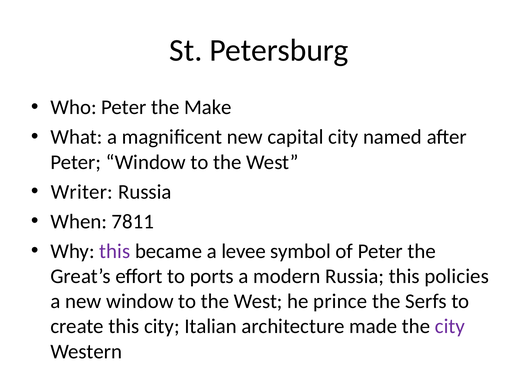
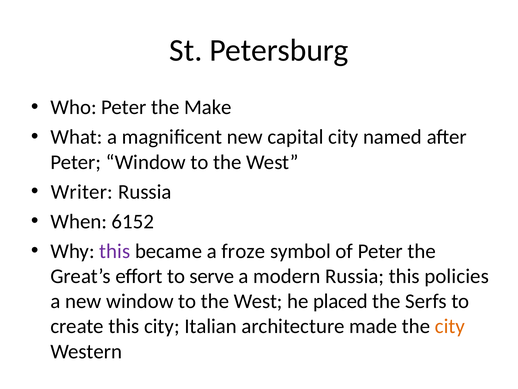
7811: 7811 -> 6152 (133, 221)
levee: levee -> froze (243, 251)
ports: ports -> serve (212, 276)
prince: prince -> placed (340, 301)
city colour: purple -> orange (450, 326)
